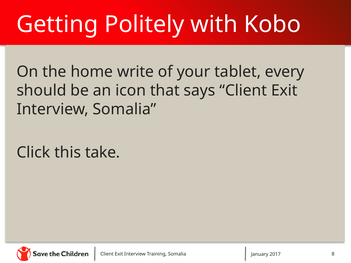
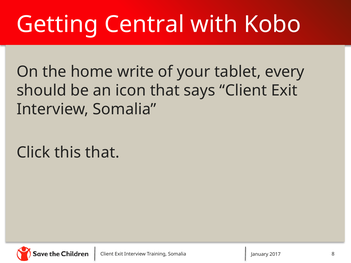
Politely: Politely -> Central (144, 25)
this take: take -> that (102, 153)
